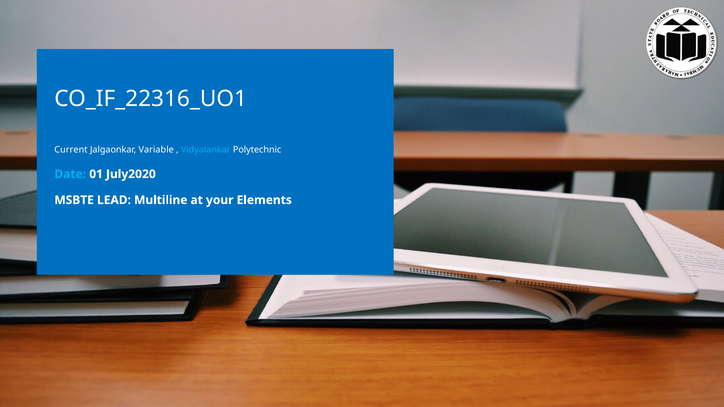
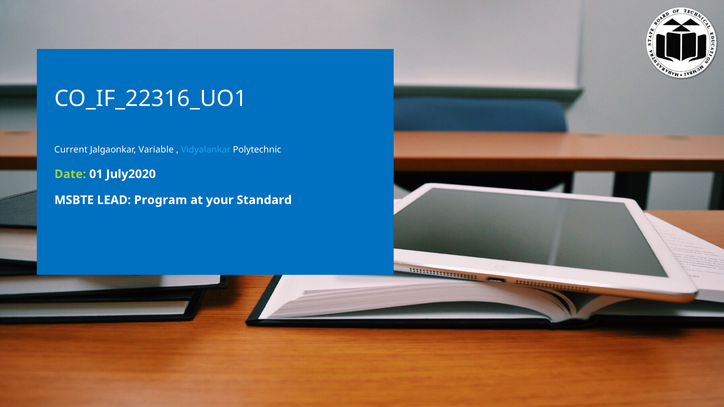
Date colour: light blue -> light green (70, 174)
Multiline: Multiline -> Program (161, 200)
Elements: Elements -> Standard (264, 200)
